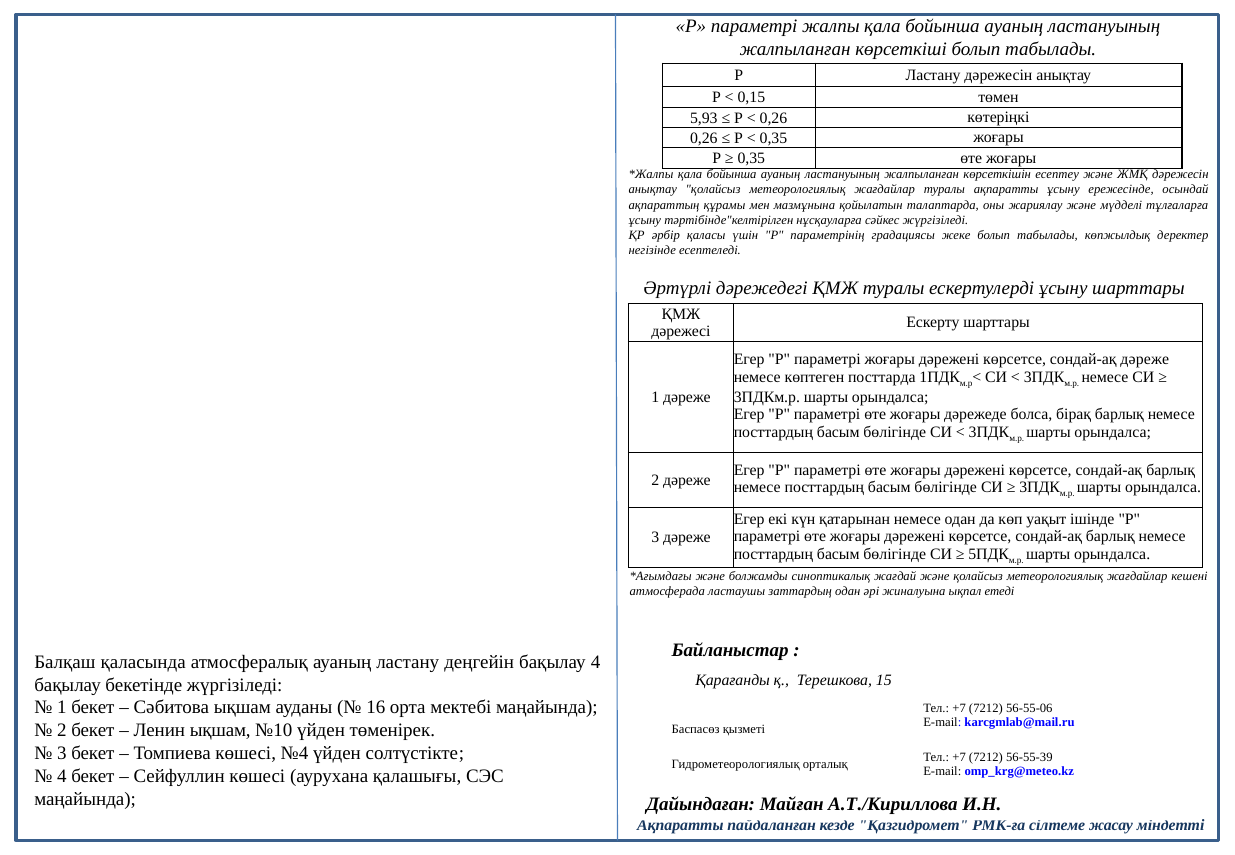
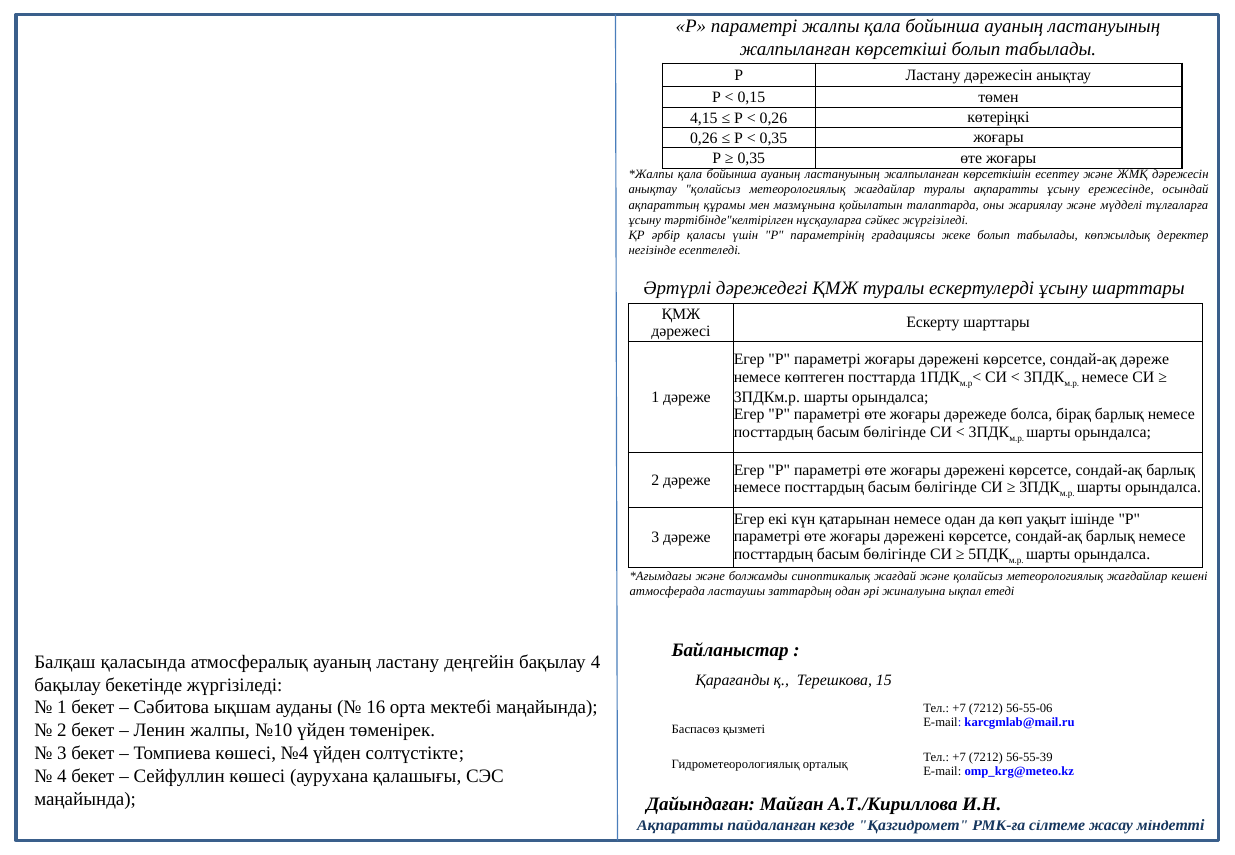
5,93: 5,93 -> 4,15 (704, 118)
Ленин ықшам: ықшам -> жалпы (220, 730)
